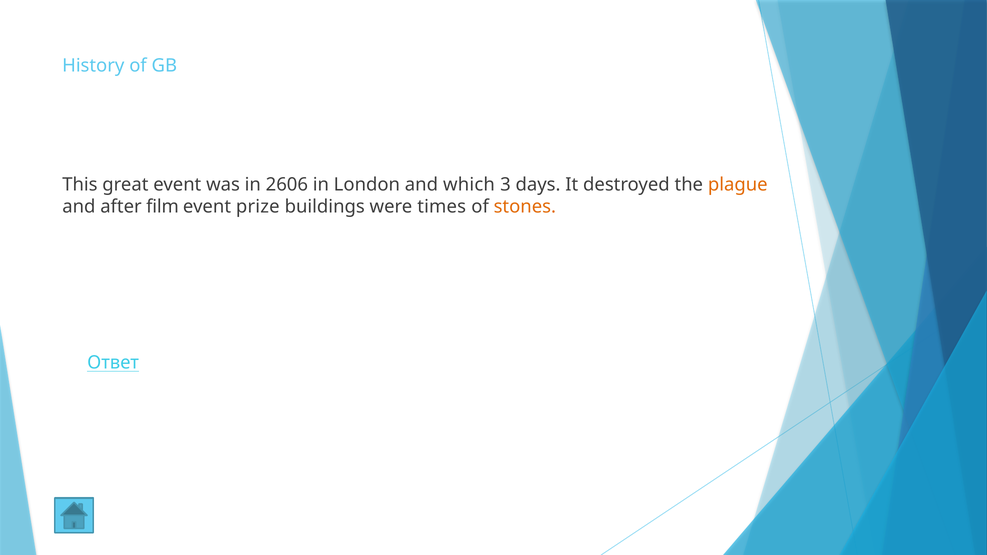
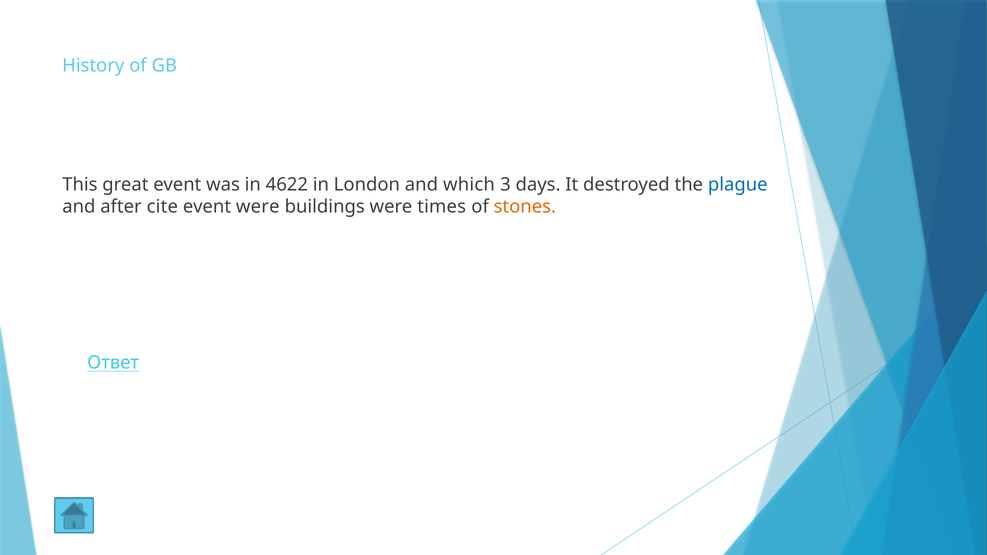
2606: 2606 -> 4622 (287, 184)
plague colour: orange -> blue (738, 184)
film: film -> cite (162, 207)
event prize: prize -> were (258, 207)
